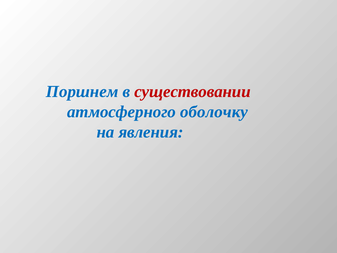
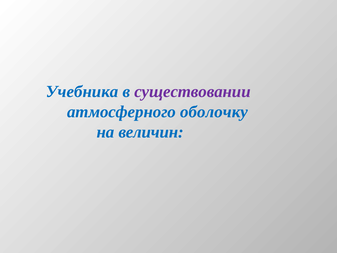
Поршнем: Поршнем -> Учебника (82, 92)
существовании colour: red -> purple (192, 92)
явления: явления -> величин (151, 132)
